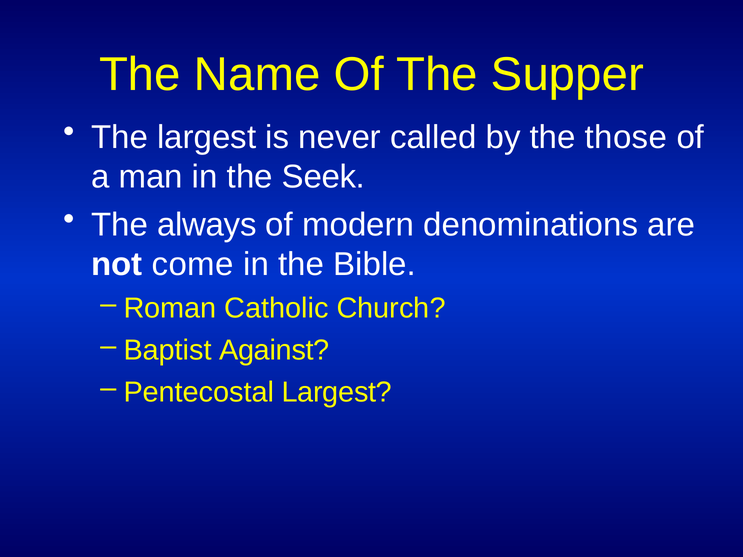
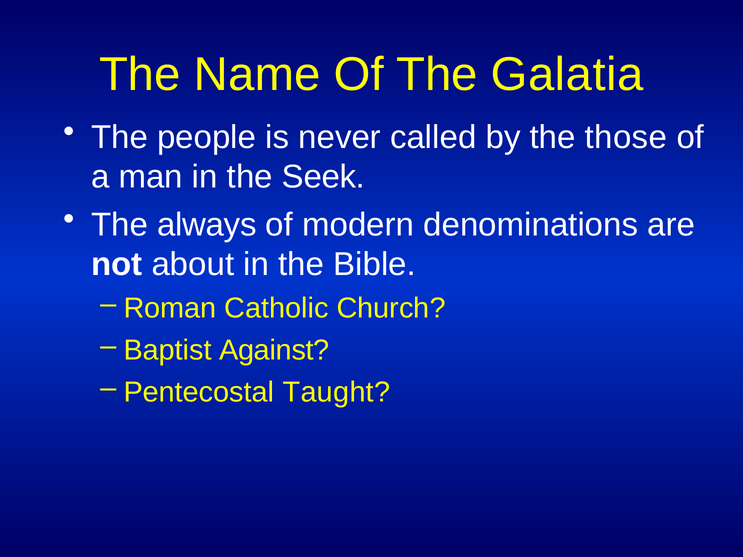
Supper: Supper -> Galatia (567, 75)
The largest: largest -> people (207, 137)
come: come -> about (193, 264)
Pentecostal Largest: Largest -> Taught (336, 392)
